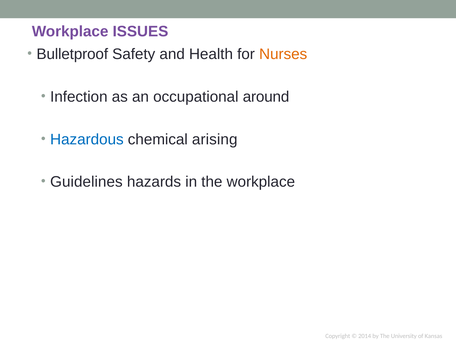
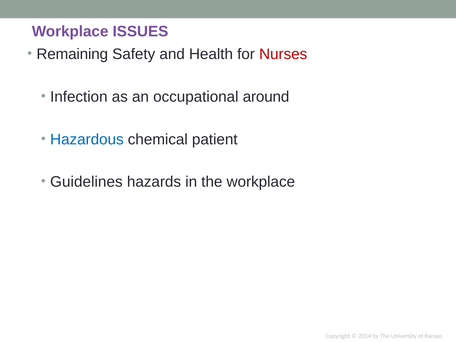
Bulletproof: Bulletproof -> Remaining (72, 54)
Nurses colour: orange -> red (283, 54)
arising: arising -> patient (215, 139)
